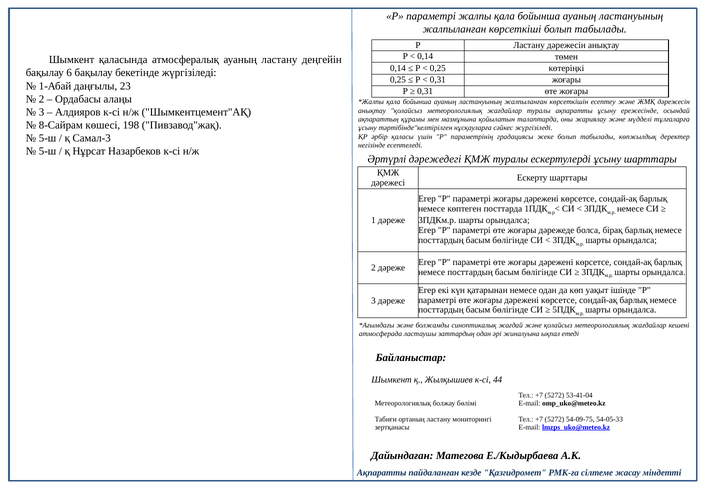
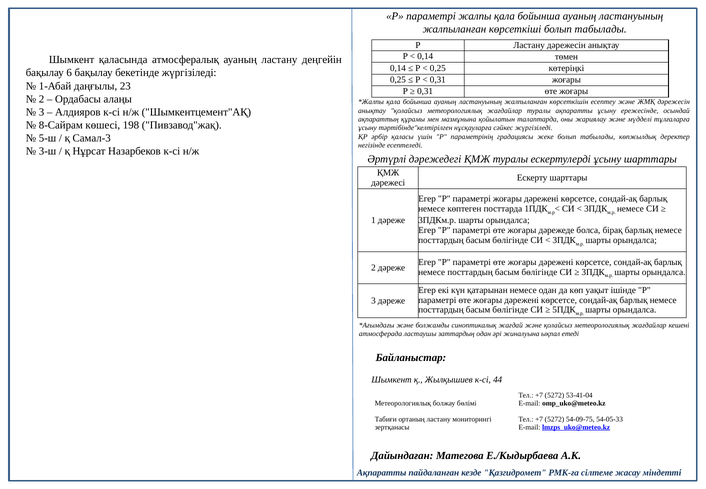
5-ш: 5-ш -> 3-ш (48, 151)
